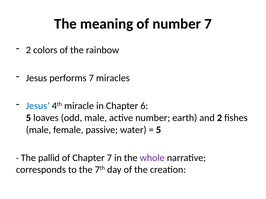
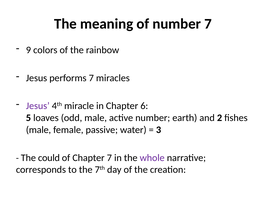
2: 2 -> 9 (28, 50)
Jesus colour: blue -> purple (38, 106)
5: 5 -> 3 (159, 130)
pallid: pallid -> could (49, 158)
